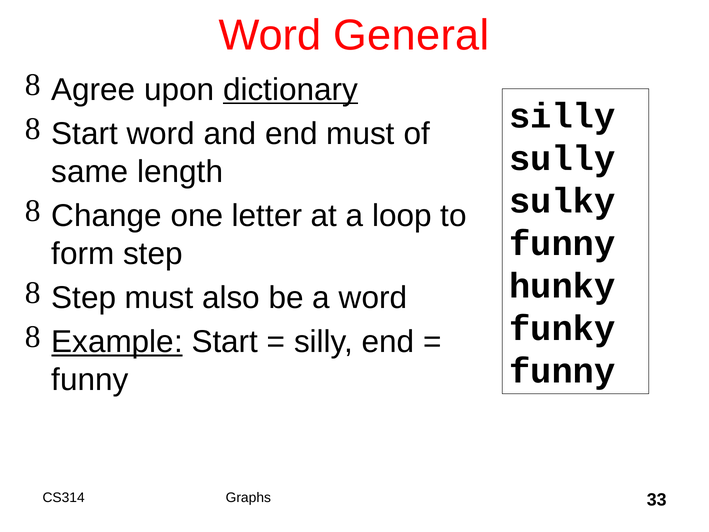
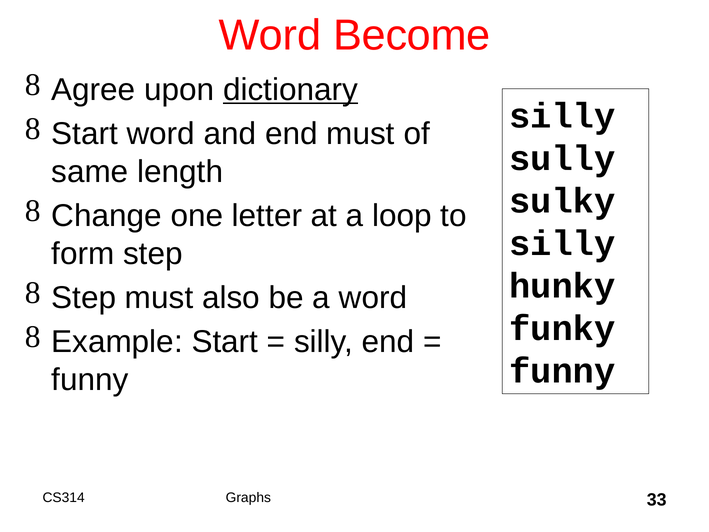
General: General -> Become (412, 36)
funny: funny -> silly (562, 243)
Example underline: present -> none (117, 342)
